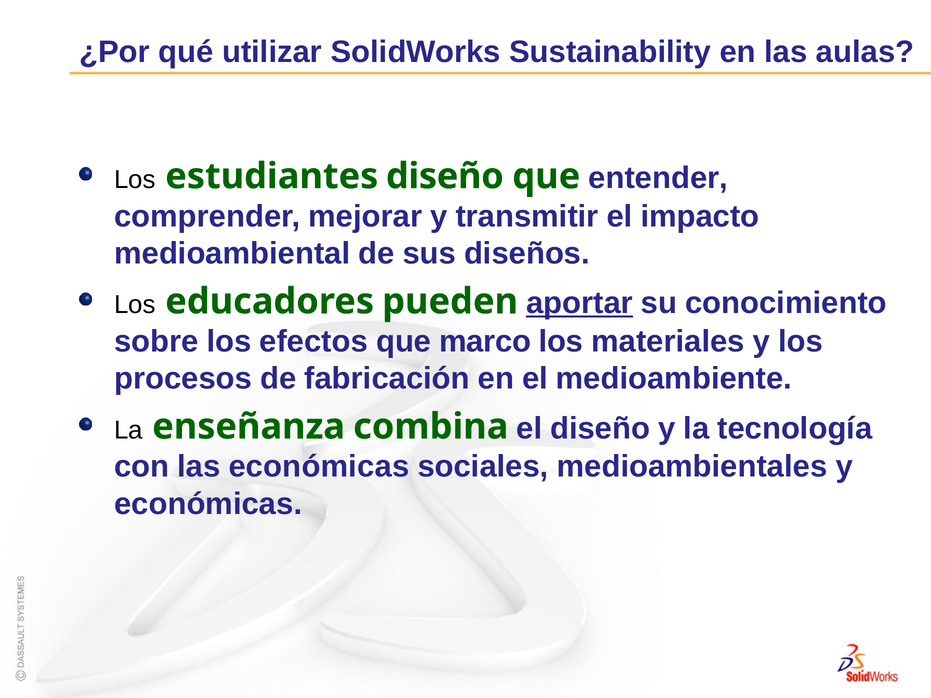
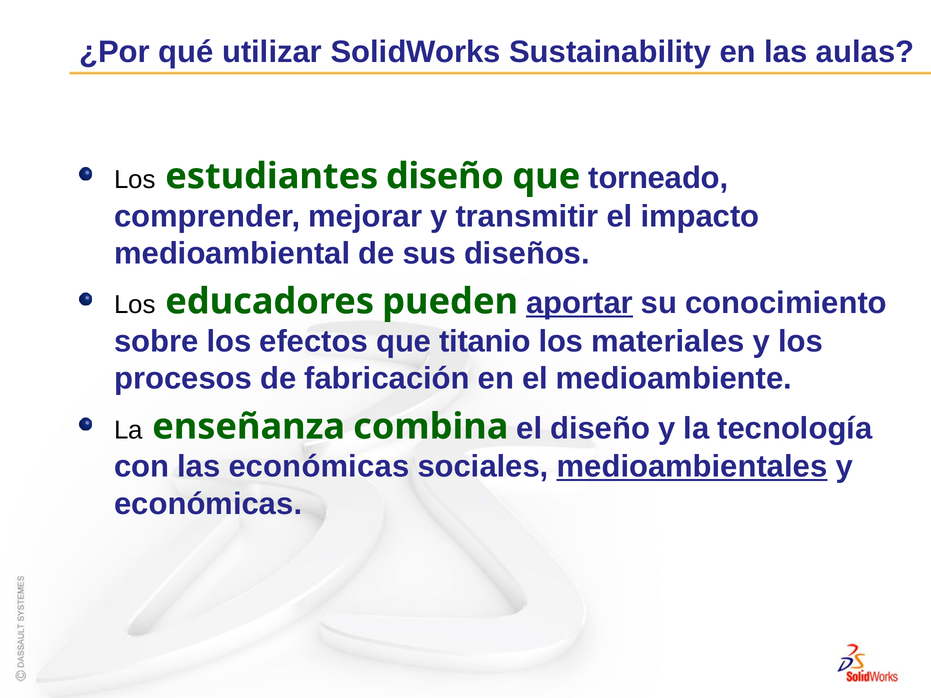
entender: entender -> torneado (658, 178)
marco: marco -> titanio (485, 342)
medioambientales underline: none -> present (692, 467)
